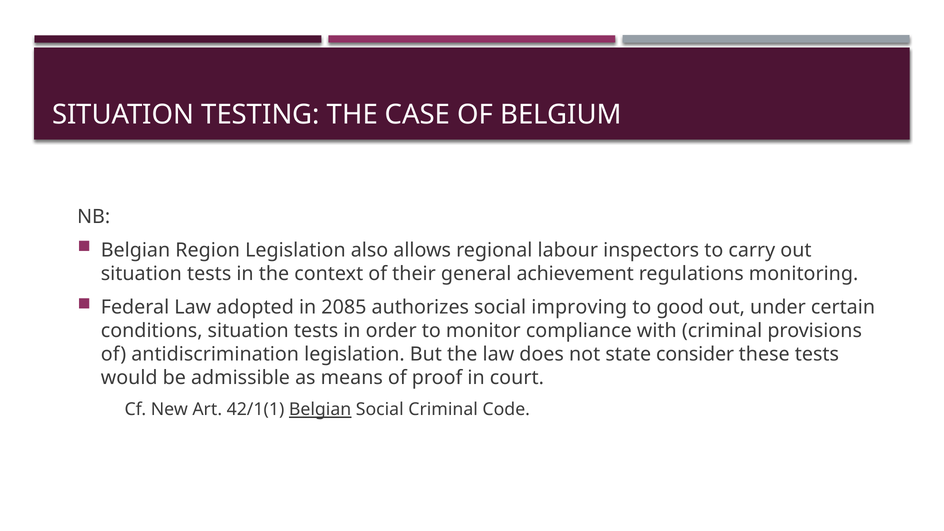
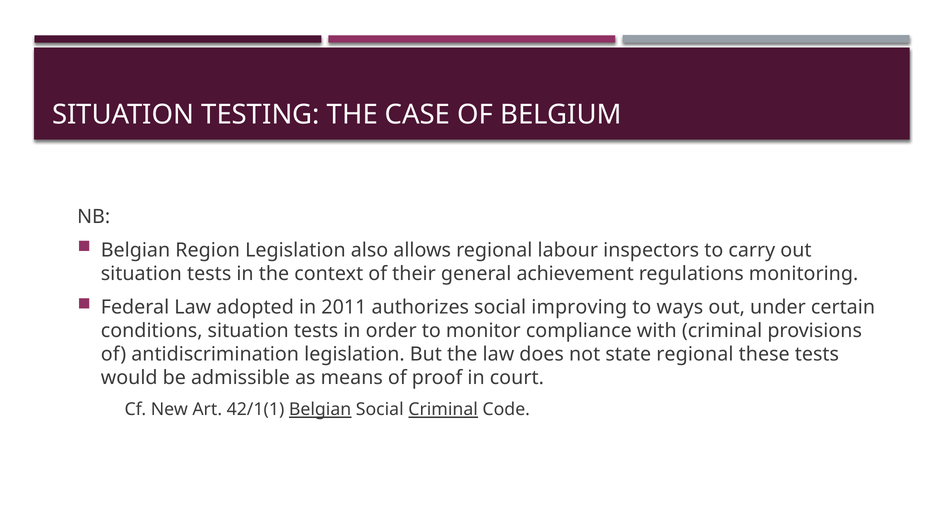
2085: 2085 -> 2011 (344, 307)
good: good -> ways (680, 307)
state consider: consider -> regional (695, 354)
Criminal underline: none -> present (443, 410)
